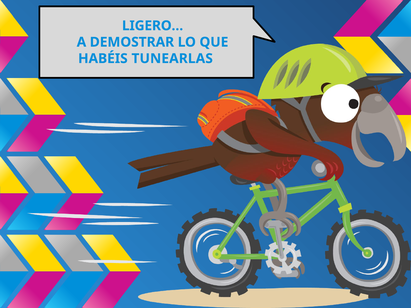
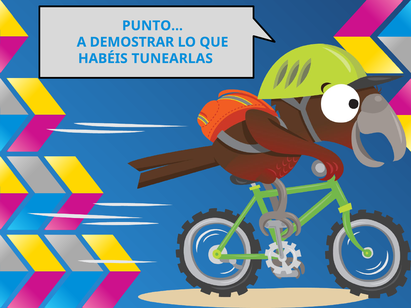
LIGERO…: LIGERO… -> PUNTO… (152, 26)
